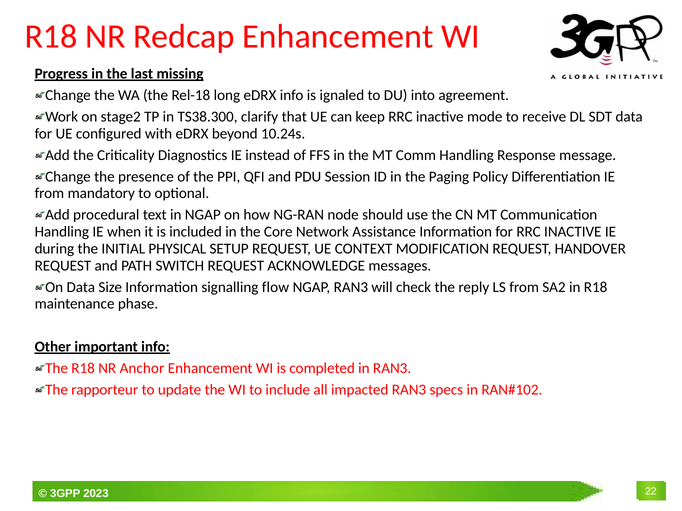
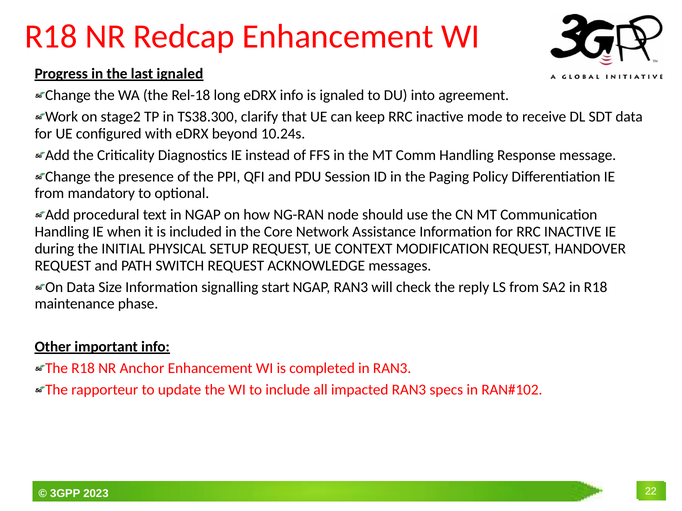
last missing: missing -> ignaled (180, 74)
flow: flow -> start (276, 287)
